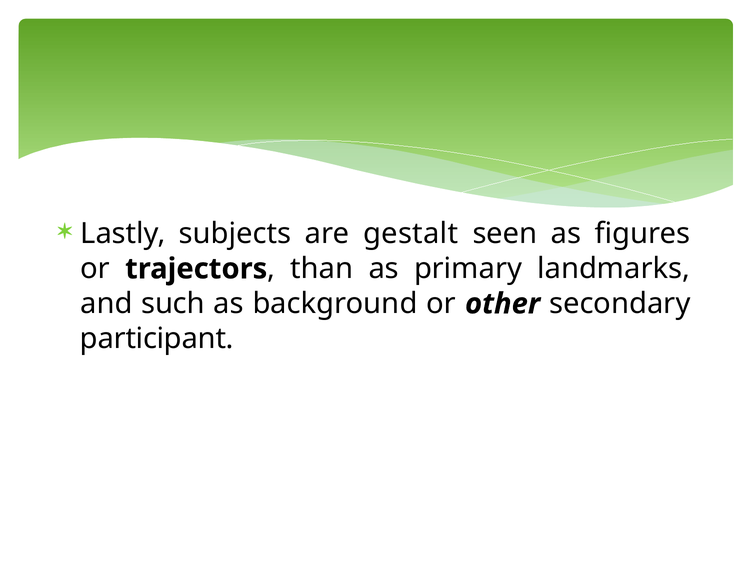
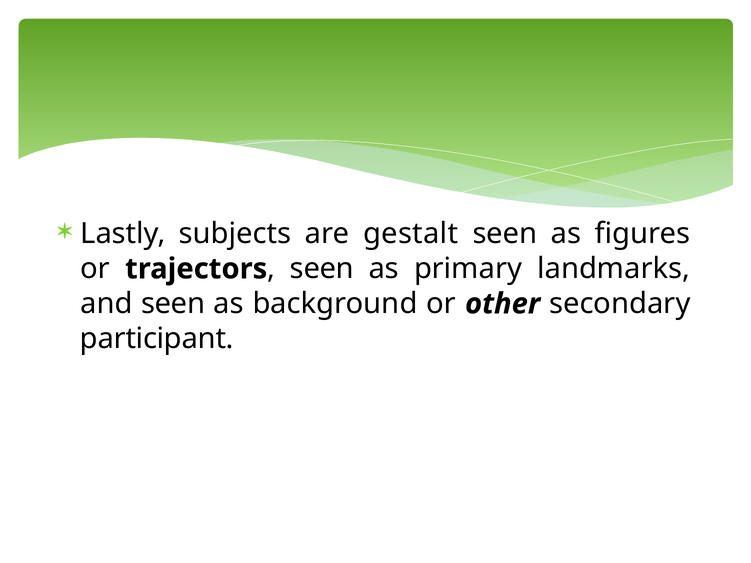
than: than -> seen (322, 269)
and such: such -> seen (173, 304)
